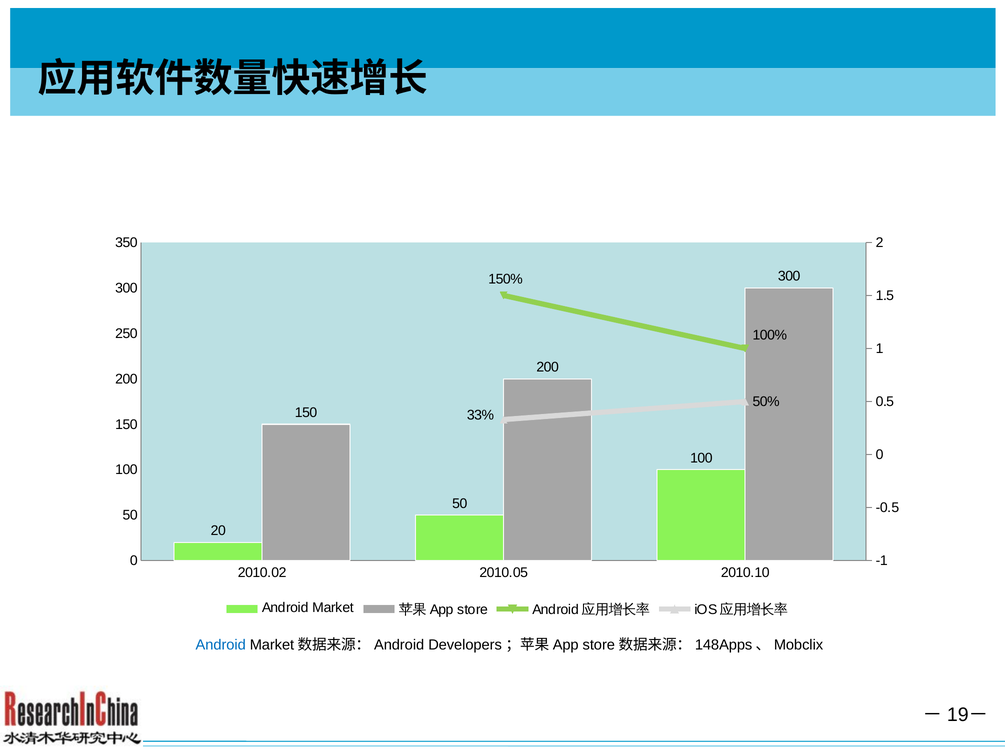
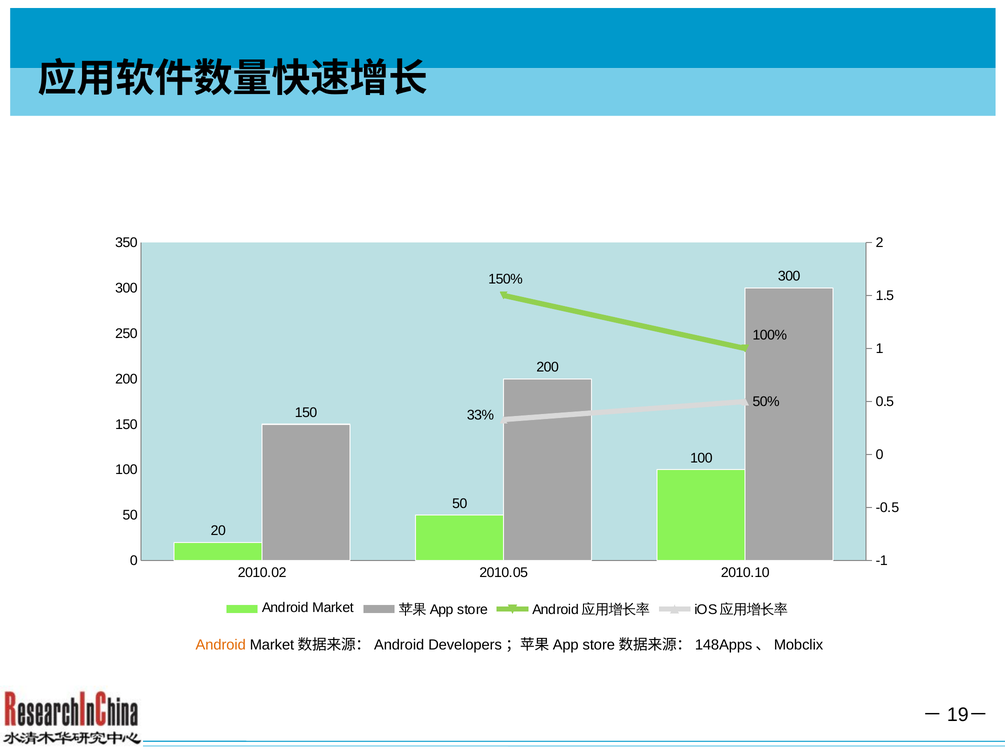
Android colour: blue -> orange (221, 645)
